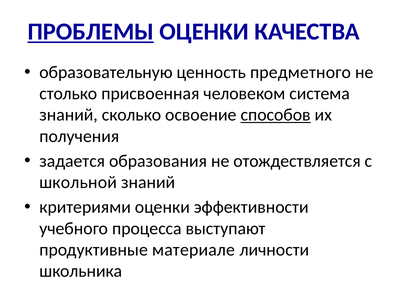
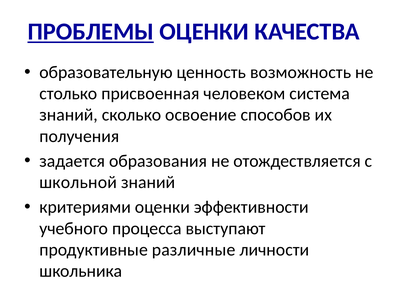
предметного: предметного -> возможность (301, 72)
способов underline: present -> none (276, 115)
материале: материале -> различные (194, 250)
